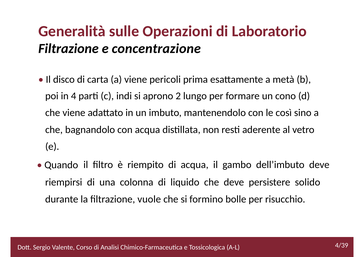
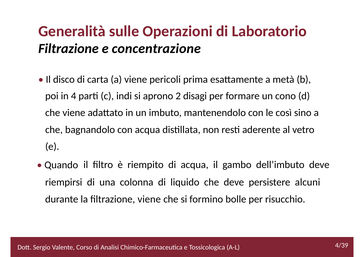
lungo: lungo -> disagi (195, 96)
solido: solido -> alcuni (308, 183)
filtrazione vuole: vuole -> viene (149, 199)
